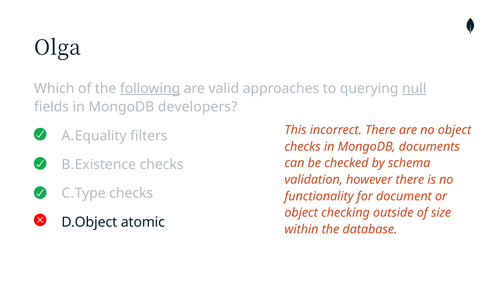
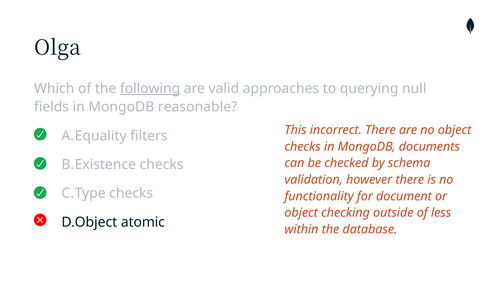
null underline: present -> none (414, 88)
developers: developers -> reasonable (198, 107)
size: size -> less (441, 212)
